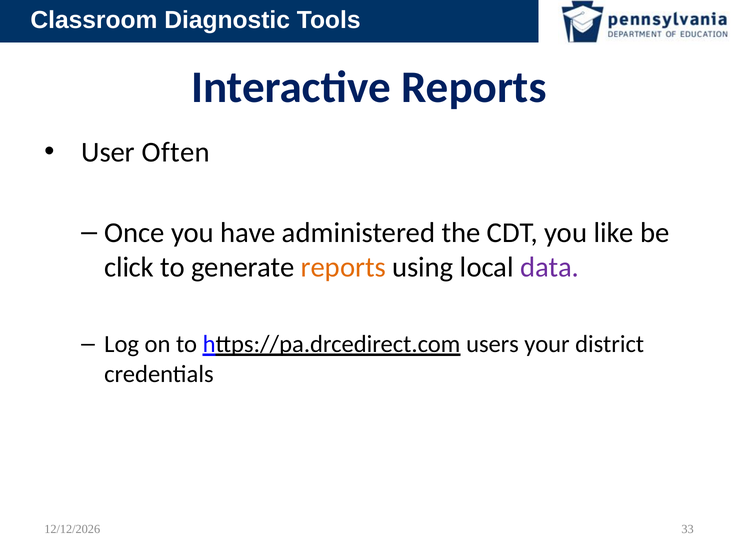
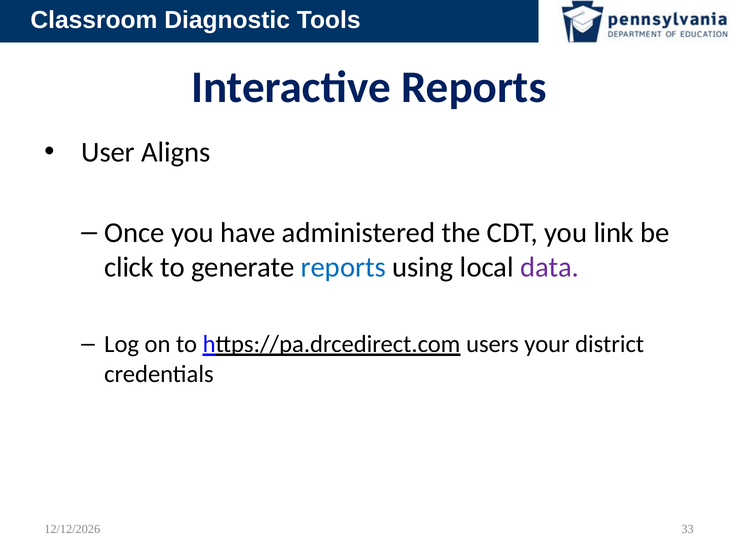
Often: Often -> Aligns (176, 152)
like: like -> link (614, 232)
reports colour: orange -> blue (343, 267)
